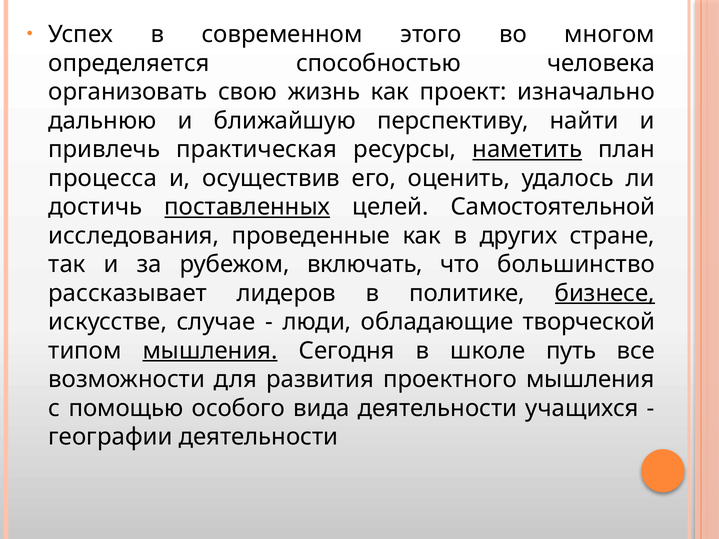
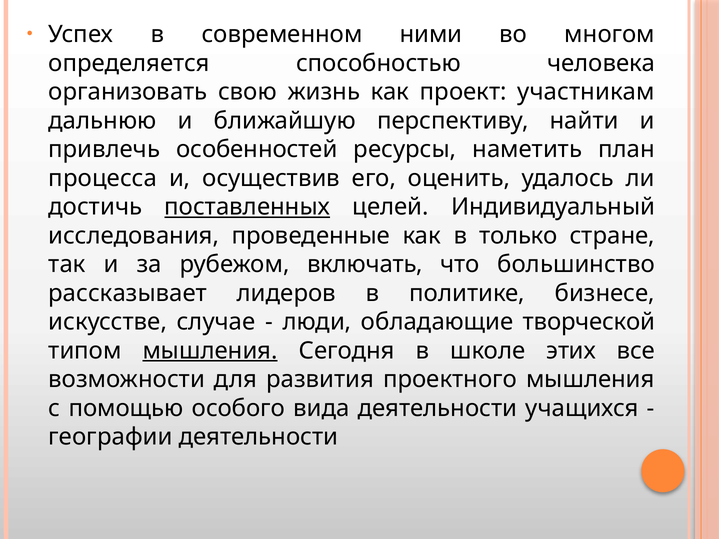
этого: этого -> ними (431, 34)
изначально: изначально -> участникам (586, 92)
практическая: практическая -> особенностей (257, 149)
наметить underline: present -> none (527, 149)
Самостоятельной: Самостоятельной -> Индивидуальный (553, 207)
других: других -> только (518, 236)
бизнесе underline: present -> none (605, 293)
путь: путь -> этих (571, 351)
